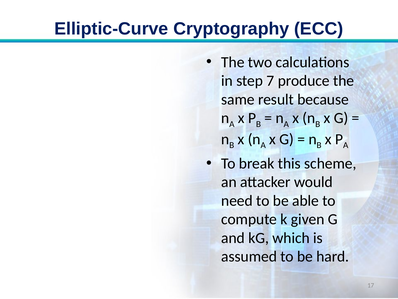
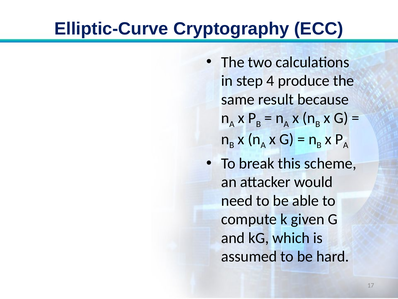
7: 7 -> 4 (270, 81)
